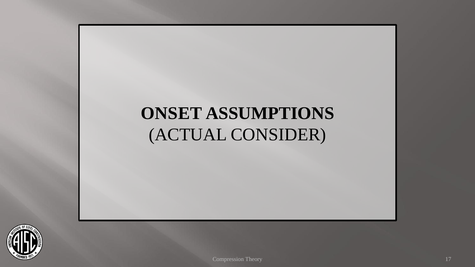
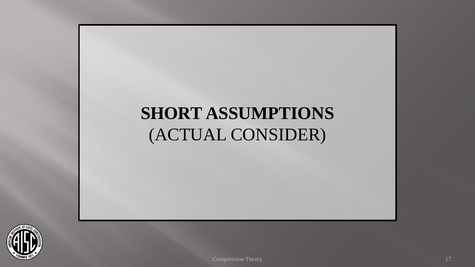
ONSET: ONSET -> SHORT (172, 113)
